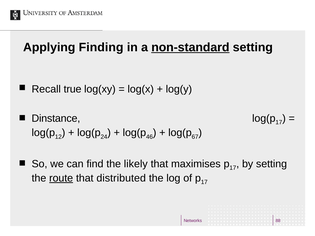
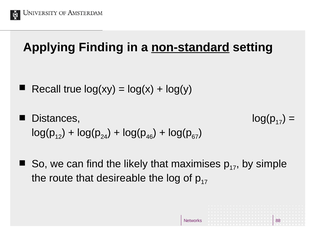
Dinstance: Dinstance -> Distances (56, 119)
by setting: setting -> simple (271, 164)
route underline: present -> none (61, 178)
distributed: distributed -> desireable (121, 178)
